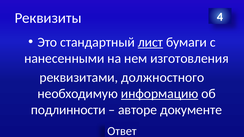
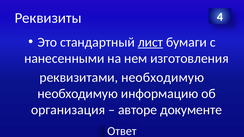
реквизитами должностного: должностного -> необходимую (163, 78)
информацию underline: present -> none (160, 94)
подлинности: подлинности -> организация (68, 110)
